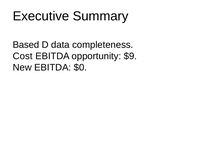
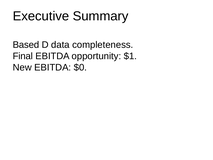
Cost: Cost -> Final (23, 56)
$9: $9 -> $1 (130, 56)
